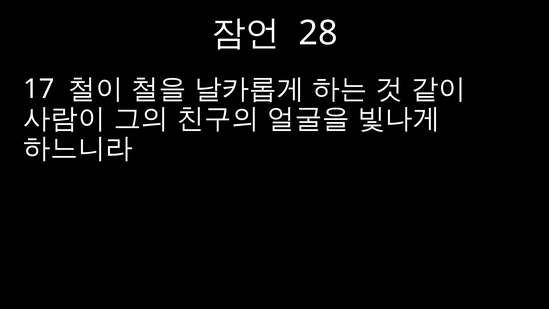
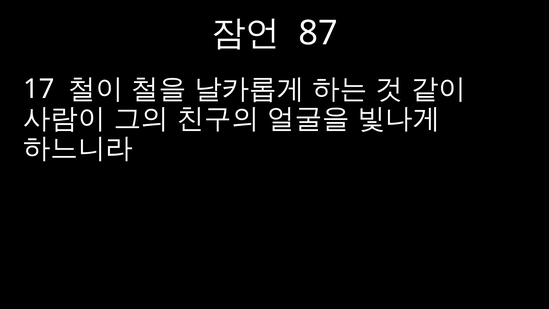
28: 28 -> 87 (318, 33)
